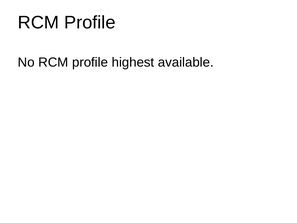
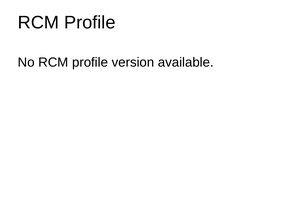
highest: highest -> version (133, 62)
